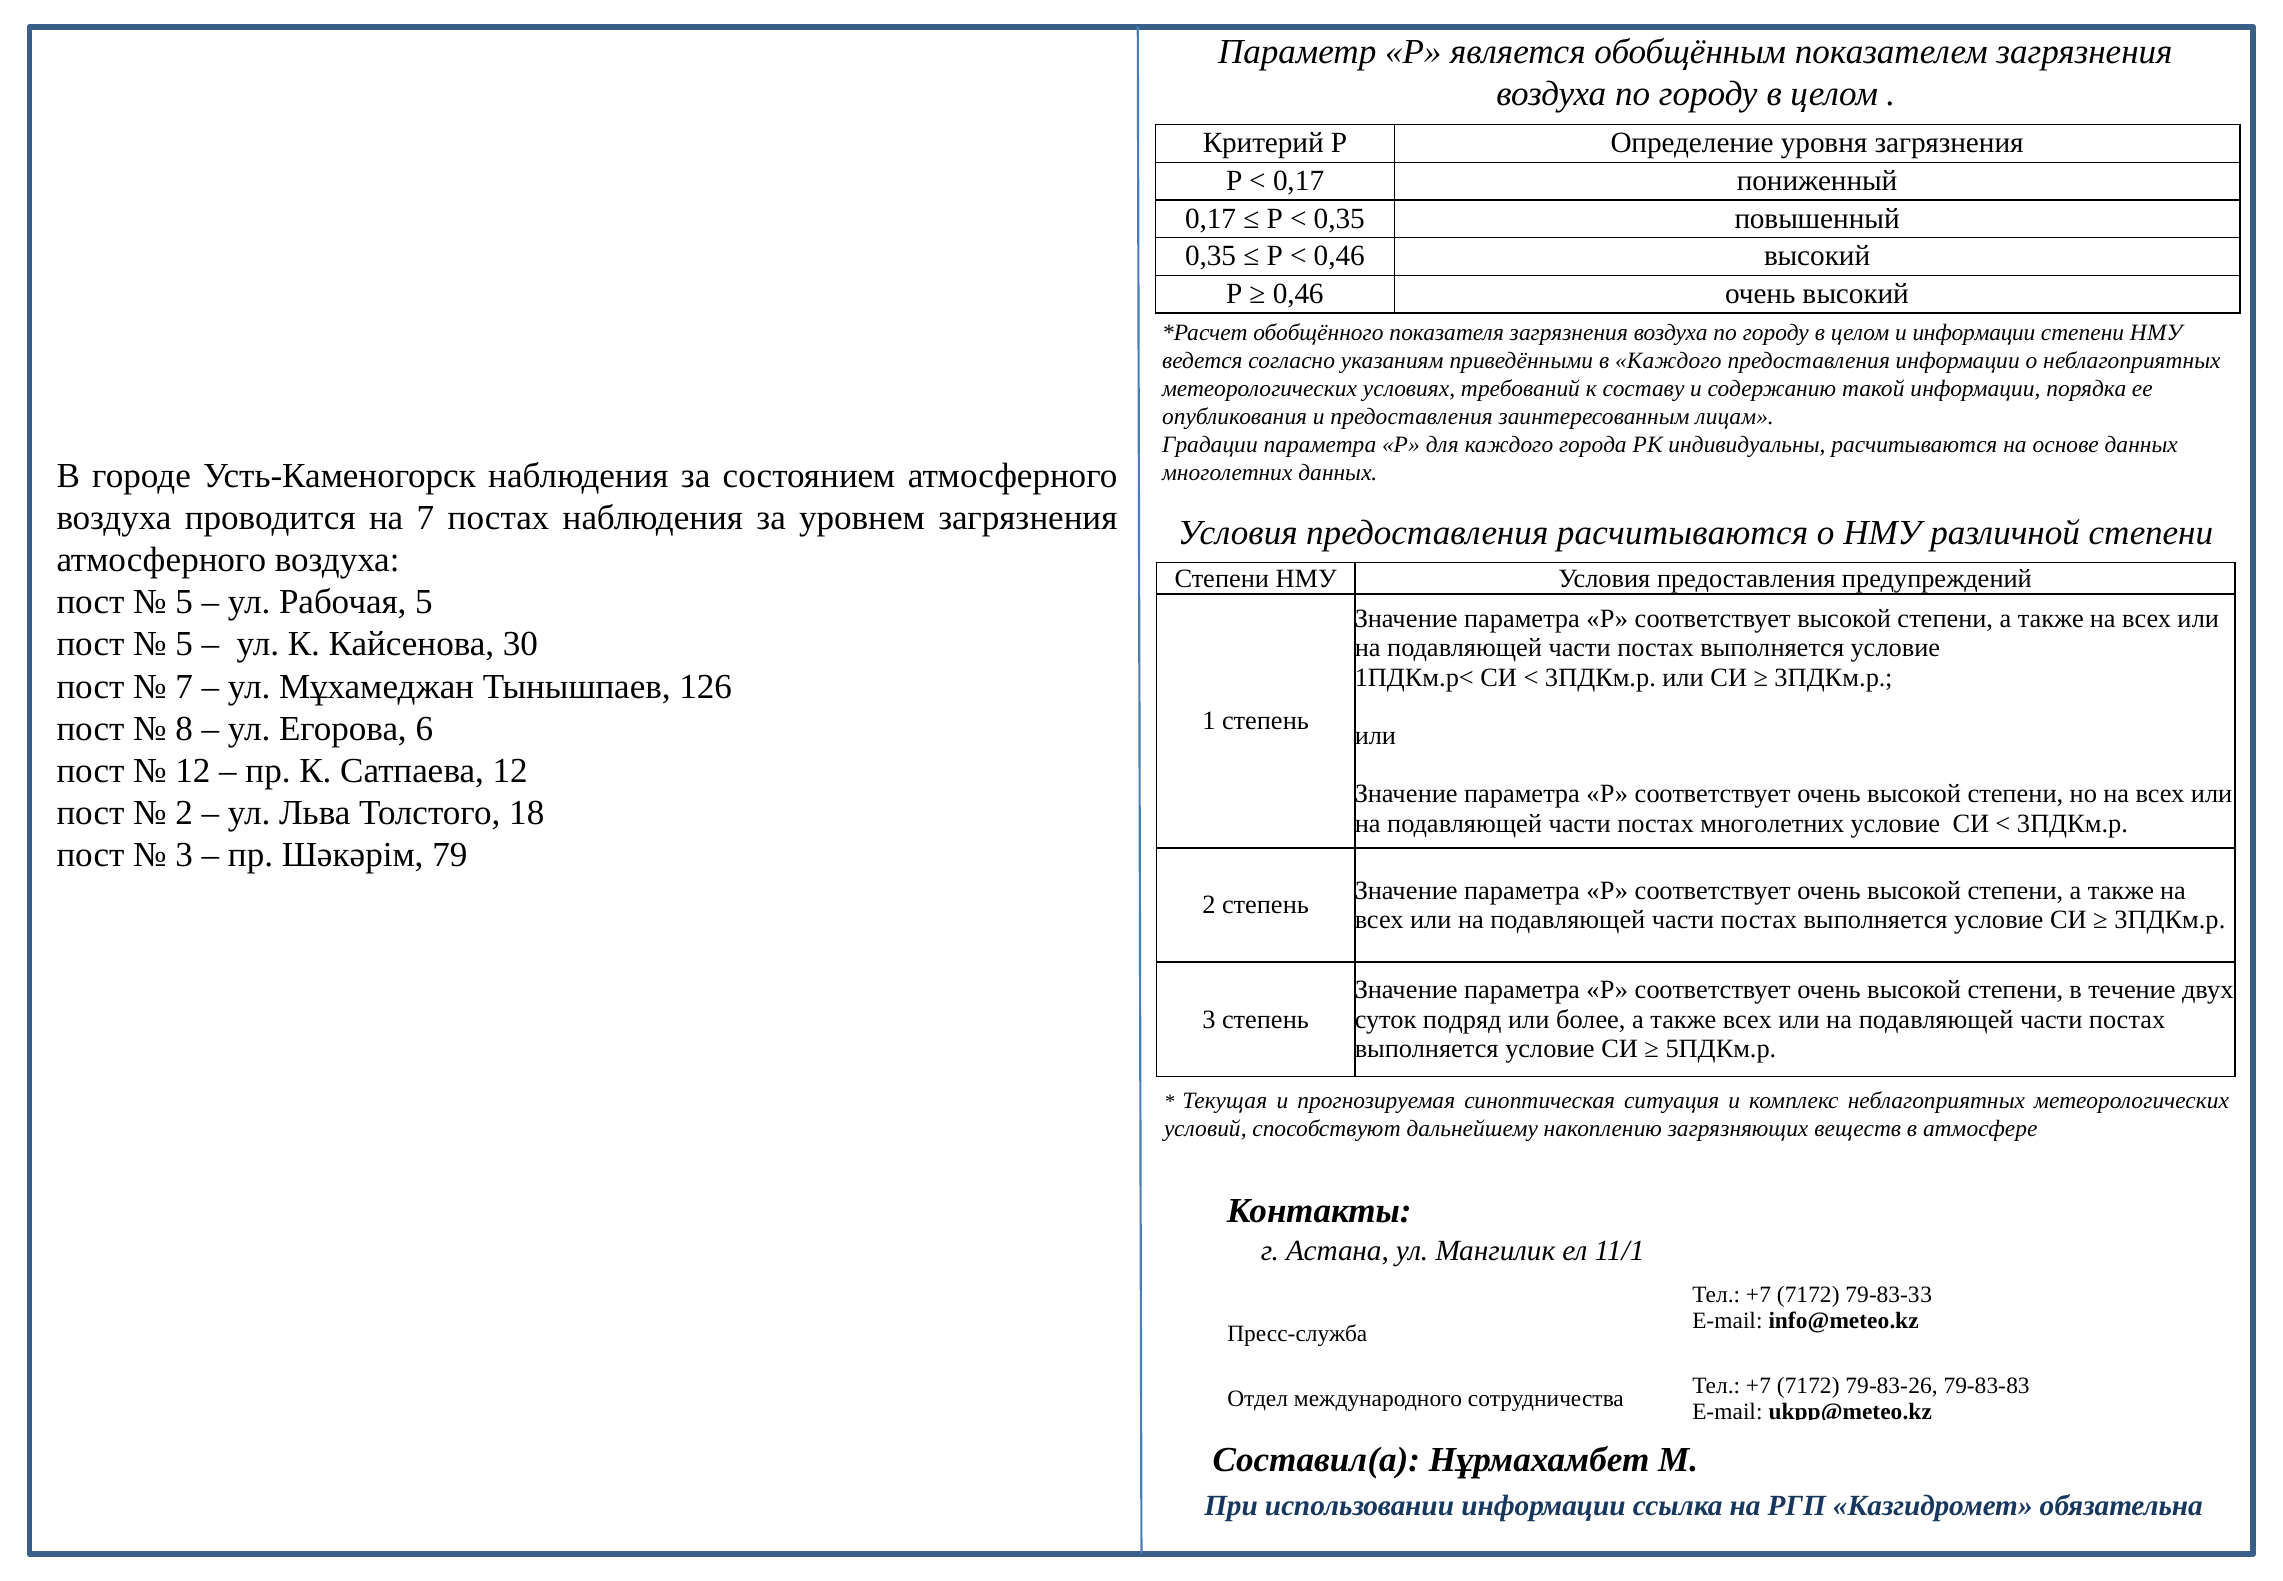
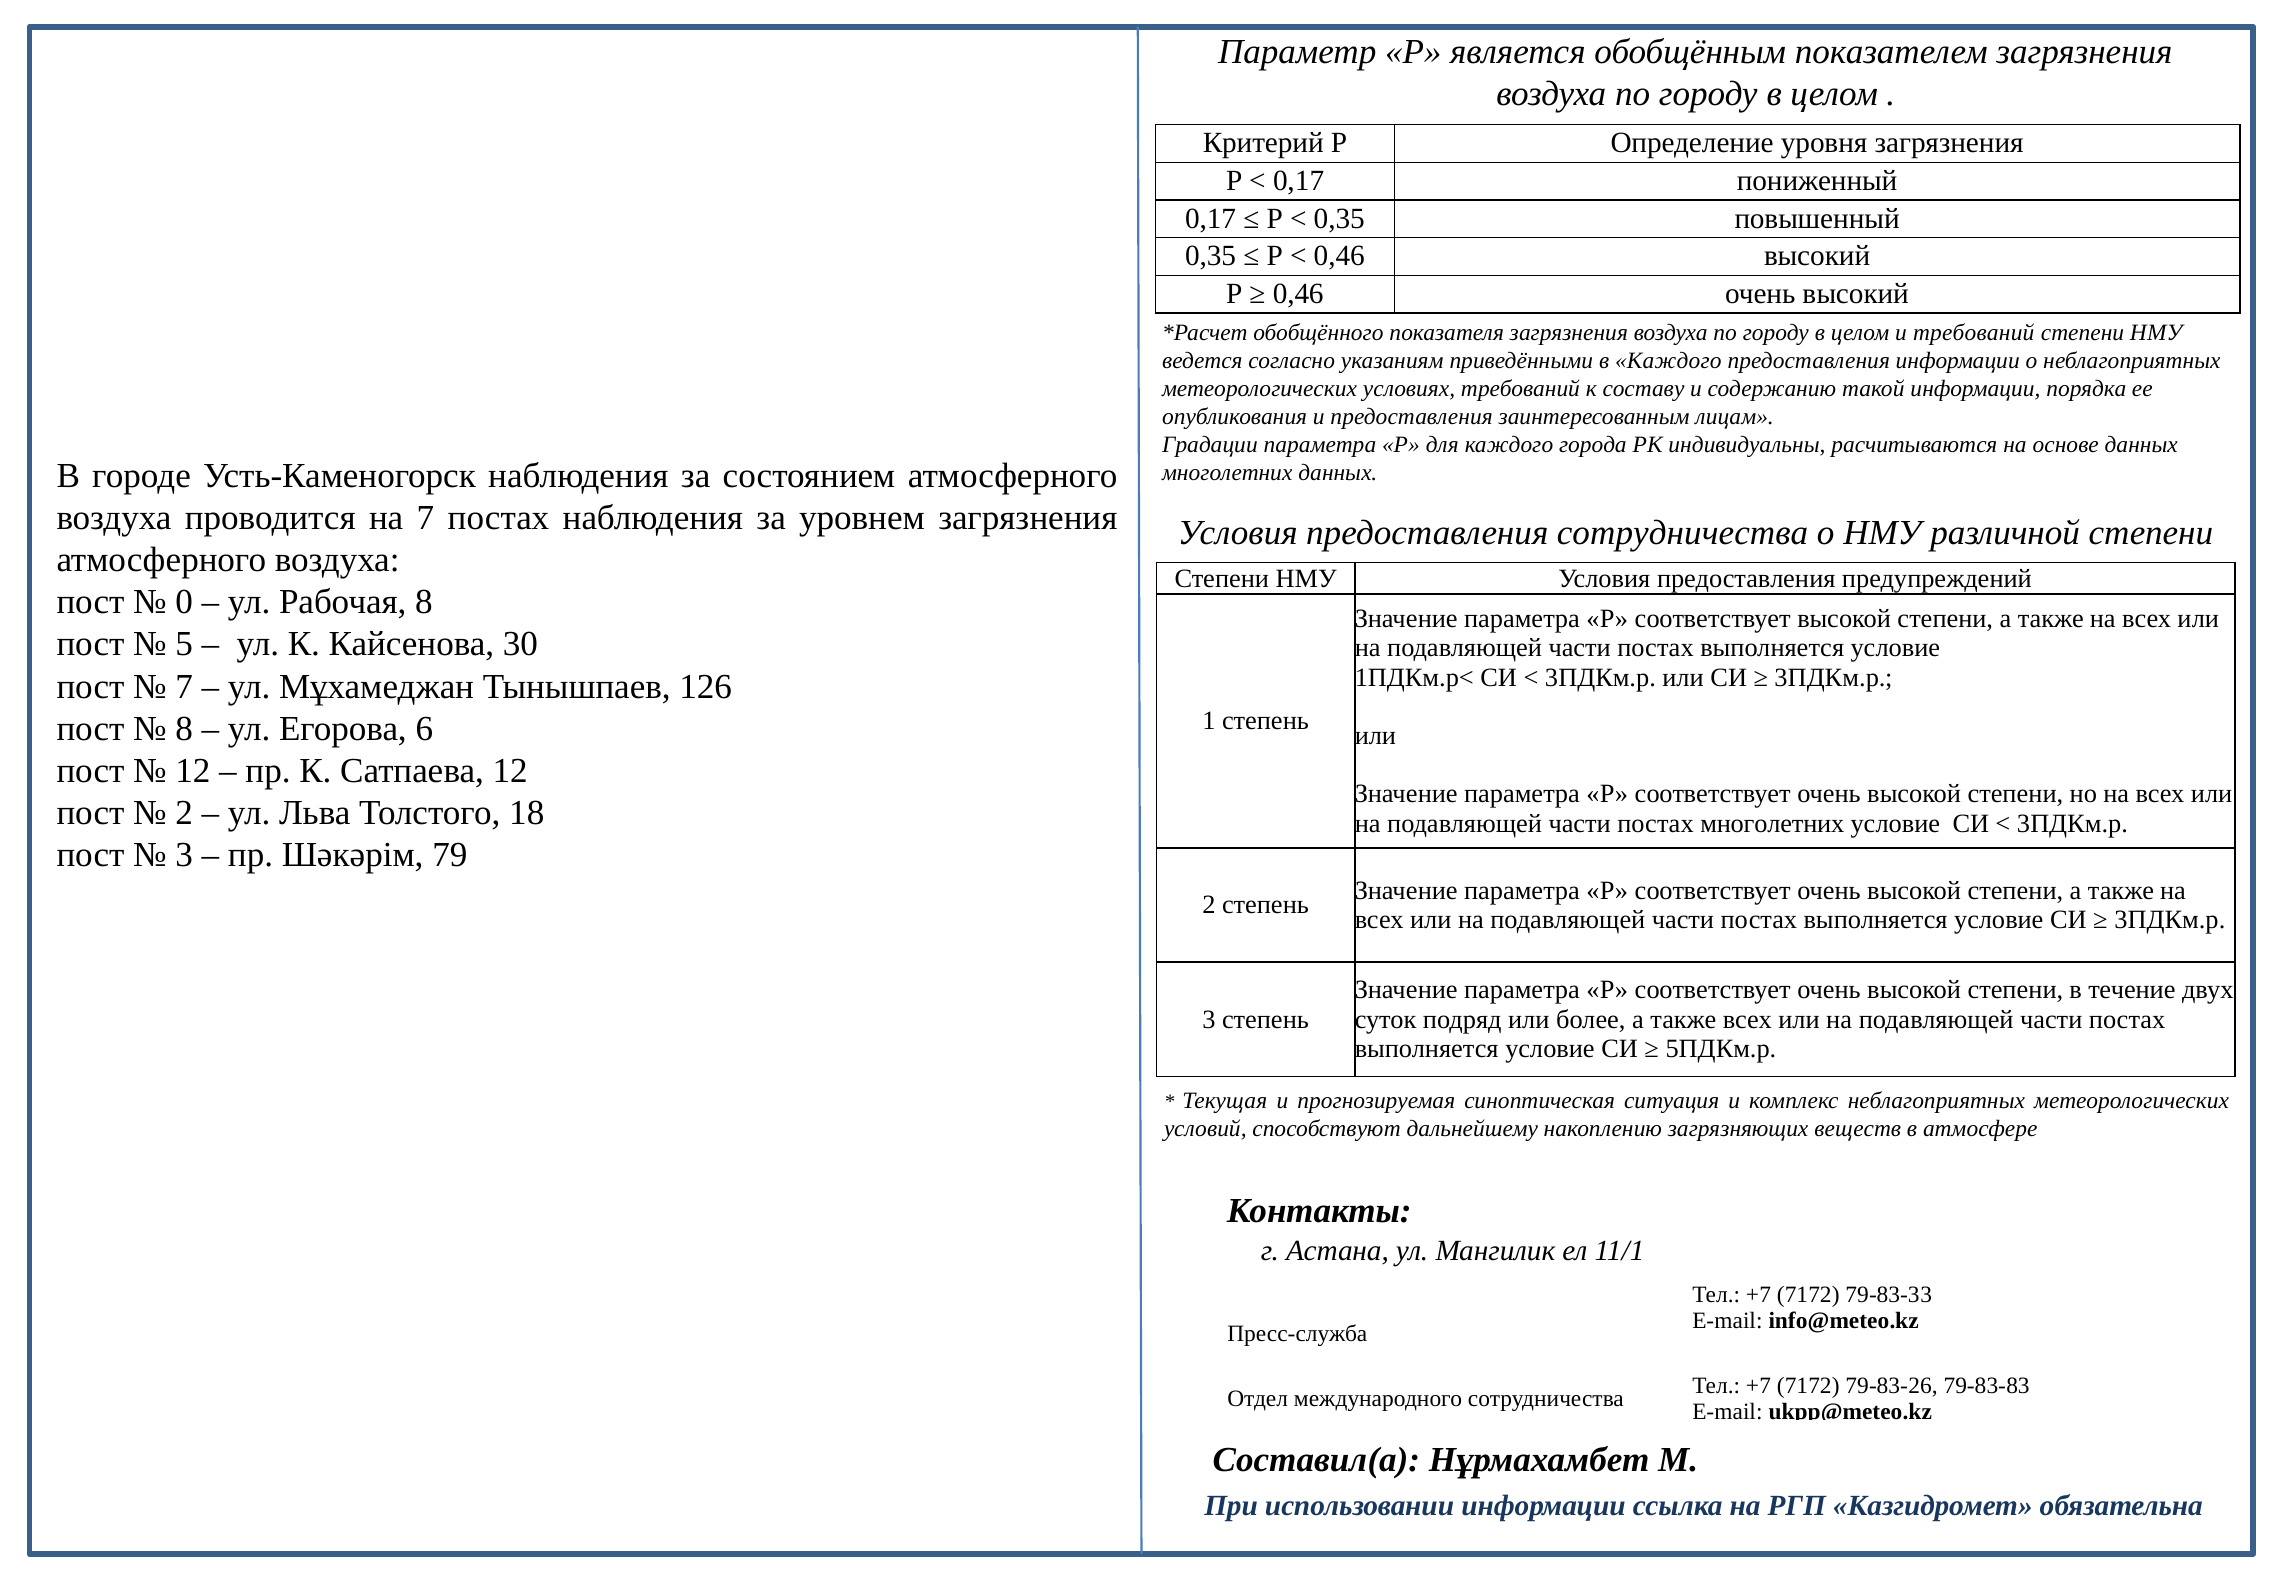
и информации: информации -> требований (1974, 333)
предоставления расчитываются: расчитываются -> сотрудничества (1683, 533)
5: 5 -> 0 (184, 602)
Рабочая 5: 5 -> 8 (424, 602)
